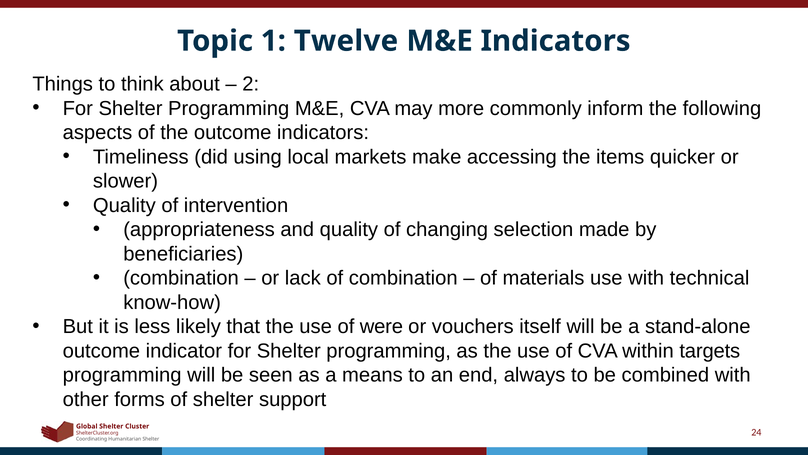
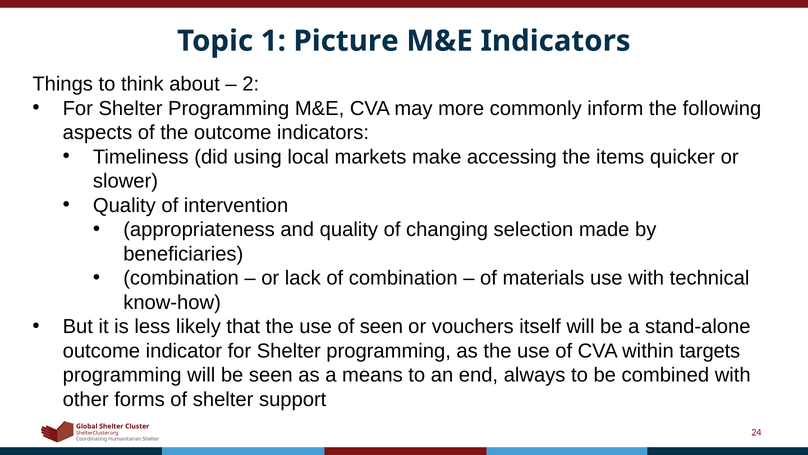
Twelve: Twelve -> Picture (346, 41)
of were: were -> seen (381, 326)
